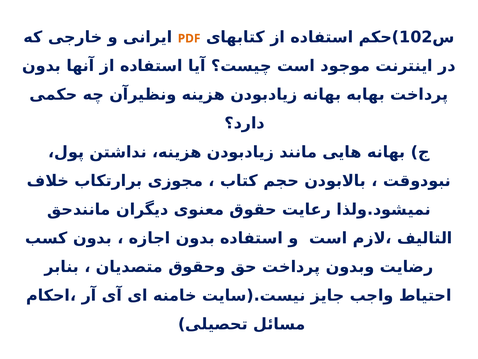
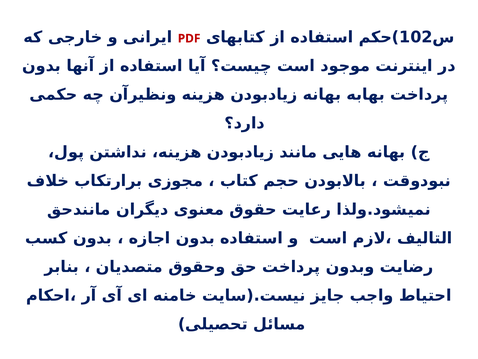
PDF colour: orange -> red (189, 38)
